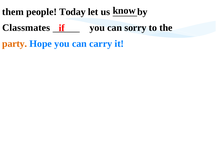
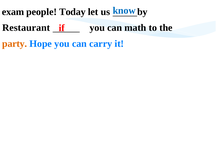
know colour: black -> blue (124, 10)
them: them -> exam (13, 12)
Classmates: Classmates -> Restaurant (26, 28)
sorry: sorry -> math (135, 28)
